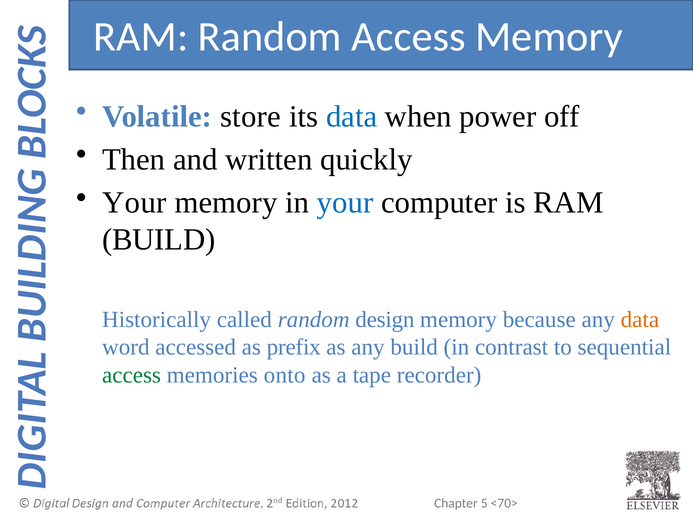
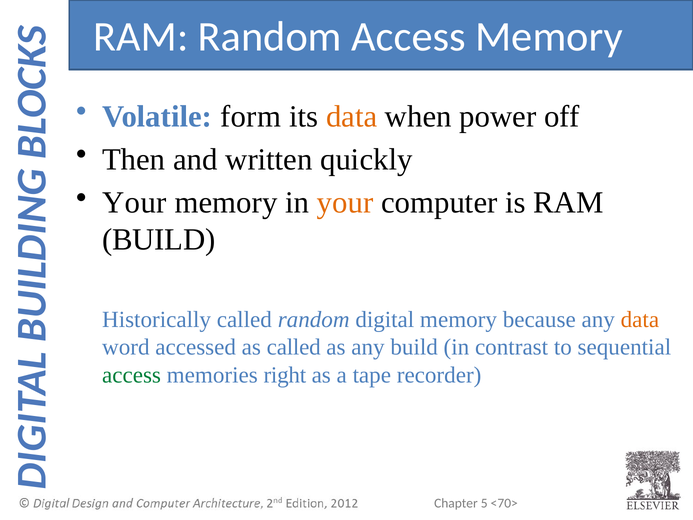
store: store -> form (251, 116)
data colour: blue -> orange (352, 116)
your colour: blue -> orange (345, 203)
design: design -> digital (385, 319)
as prefix: prefix -> called (294, 347)
onto: onto -> right (285, 375)
